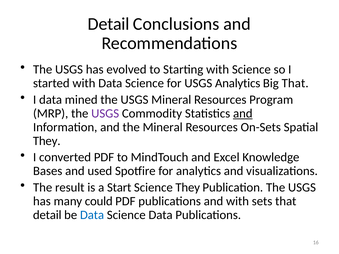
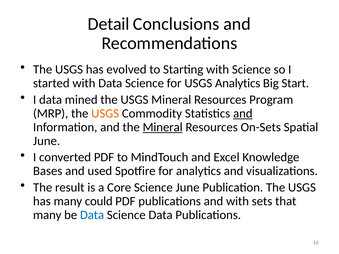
Big That: That -> Start (295, 83)
USGS colour: purple -> orange (105, 113)
Mineral underline: none -> present (163, 127)
They: They -> June (47, 141)
Start: Start -> Core (119, 188)
Science They: They -> June (188, 188)
detail: detail -> many (47, 215)
